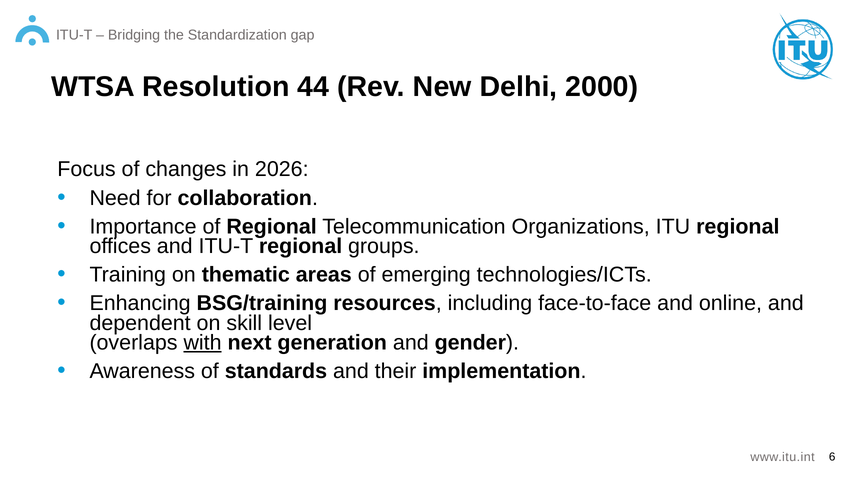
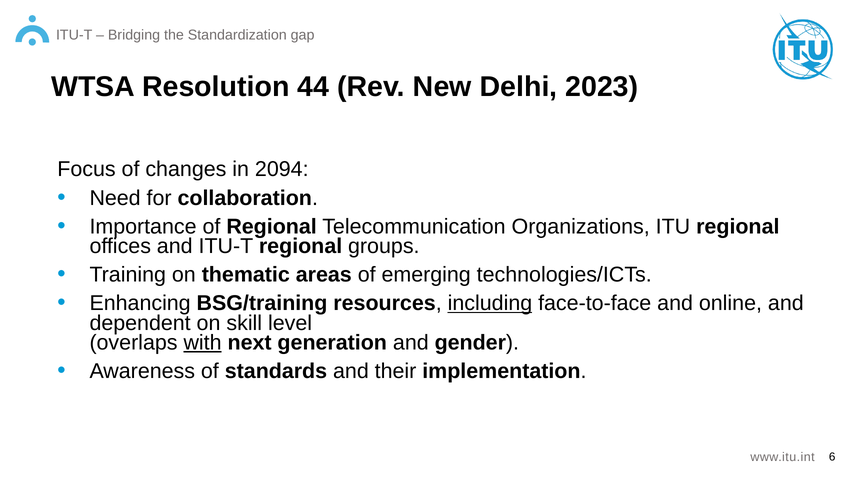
2000: 2000 -> 2023 (602, 87)
2026: 2026 -> 2094 (282, 169)
including underline: none -> present (490, 303)
